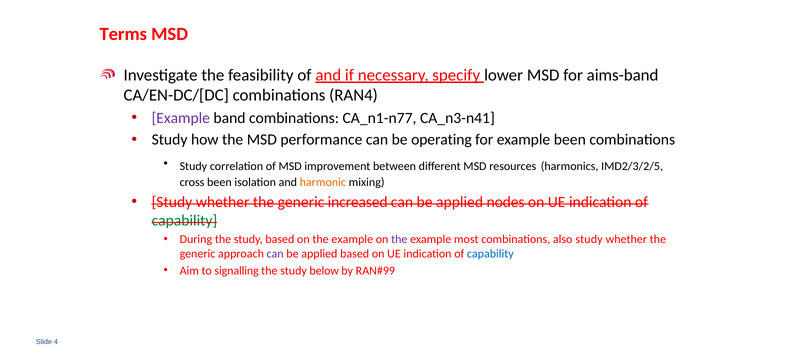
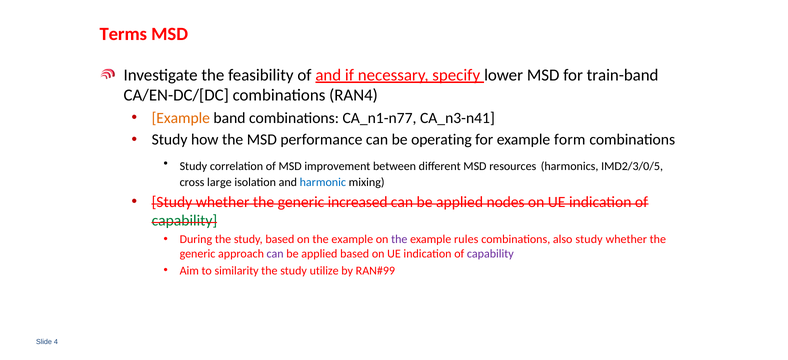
aims-band: aims-band -> train-band (623, 75)
Example colour: purple -> orange (181, 118)
example been: been -> form (570, 140)
IMD2/3/2/5: IMD2/3/2/5 -> IMD2/3/0/5 (632, 167)
cross been: been -> large (219, 182)
harmonic colour: orange -> blue (323, 182)
most: most -> rules (466, 240)
capability colour: blue -> purple (490, 254)
signalling: signalling -> similarity (237, 271)
below: below -> utilize (324, 271)
